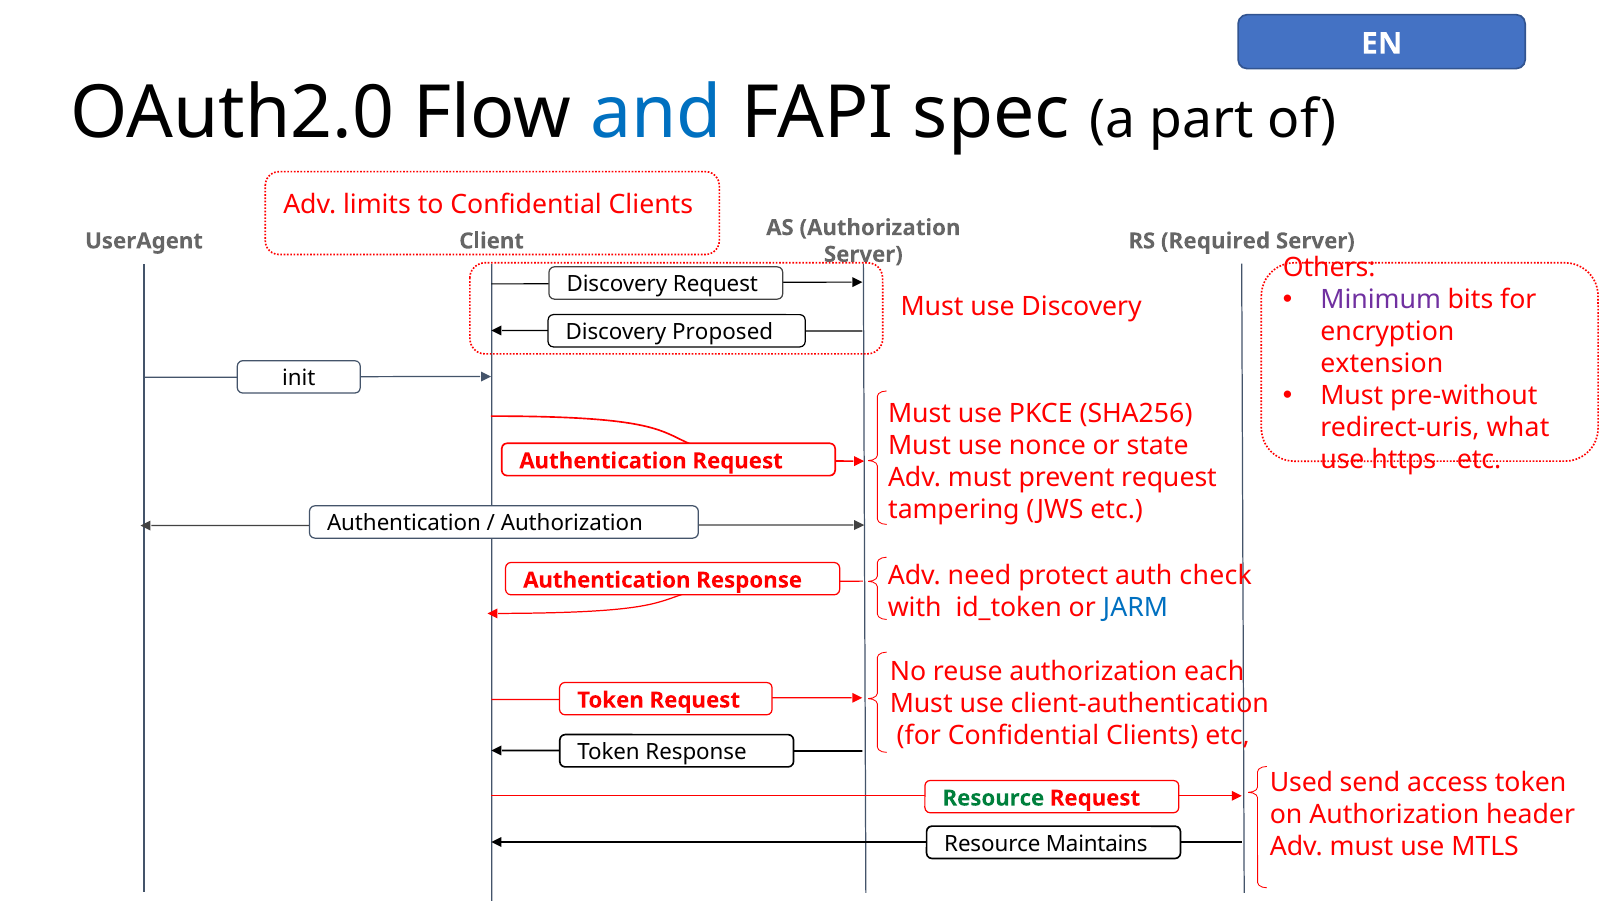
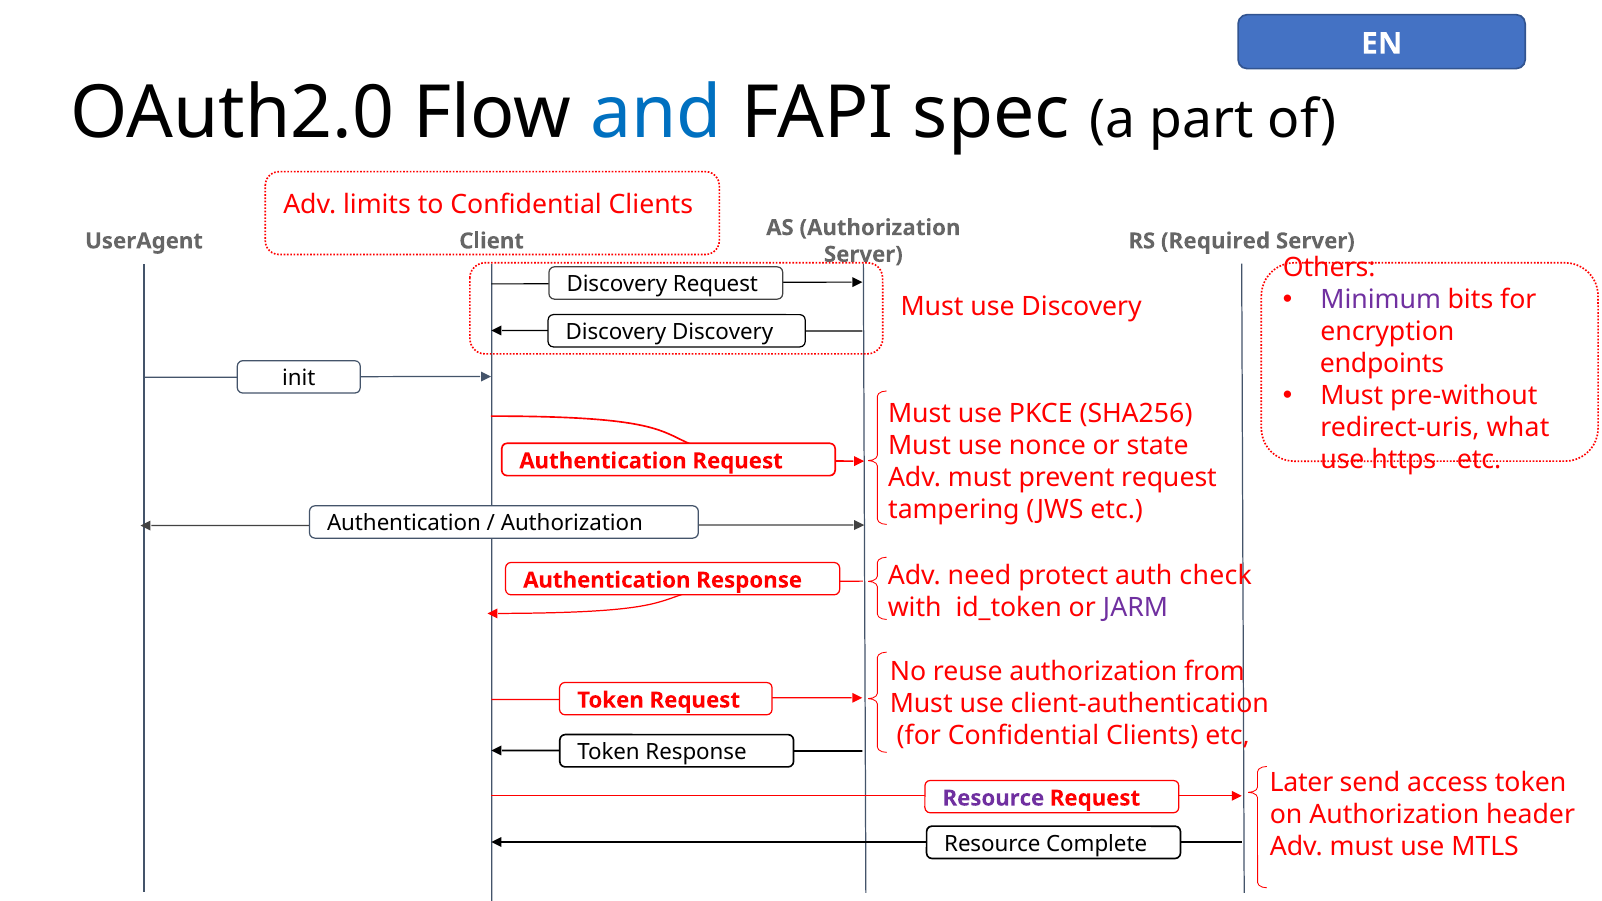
Discovery Proposed: Proposed -> Discovery (723, 332)
extension: extension -> endpoints (1382, 364)
JARM colour: blue -> purple (1136, 607)
each: each -> from (1214, 672)
Used: Used -> Later (1301, 783)
Resource colour: green -> purple (993, 798)
Maintains: Maintains -> Complete (1097, 844)
